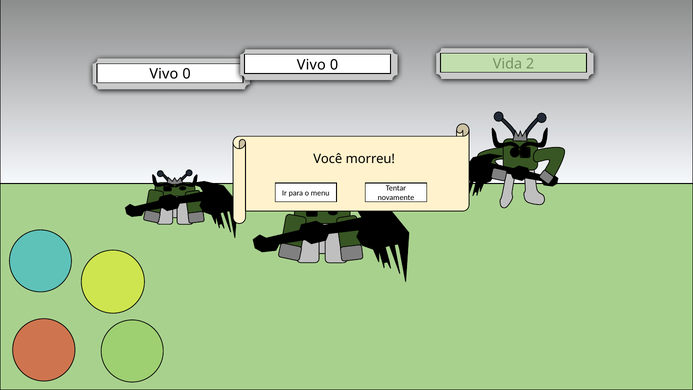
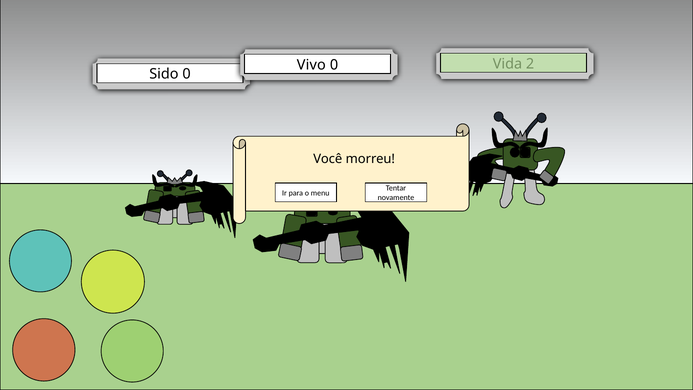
Vivo: Vivo -> Sido (164, 74)
